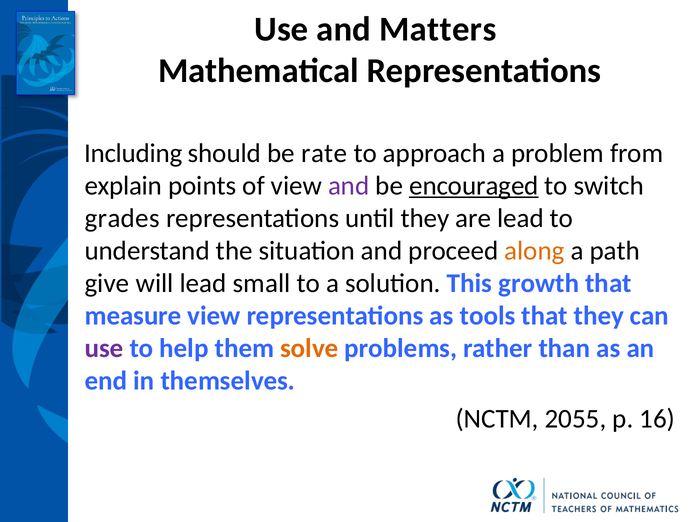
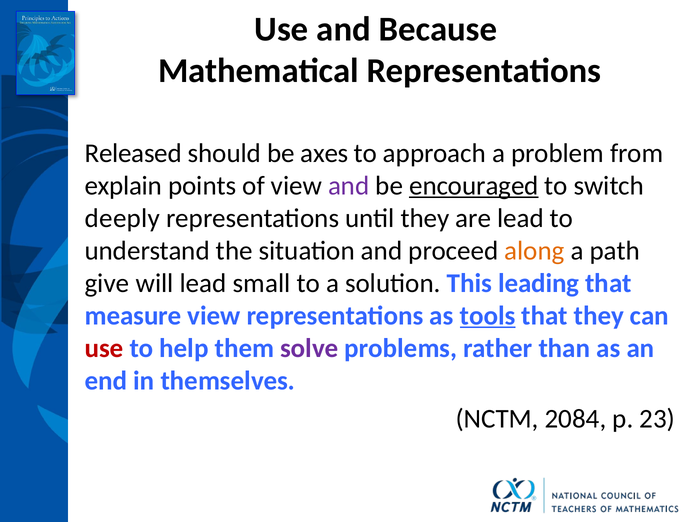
Matters: Matters -> Because (438, 29)
Including: Including -> Released (133, 153)
rate: rate -> axes (324, 153)
grades: grades -> deeply (122, 218)
growth: growth -> leading (539, 283)
tools underline: none -> present (488, 316)
use colour: purple -> red (104, 348)
solve colour: orange -> purple (309, 348)
2055: 2055 -> 2084 (575, 419)
16: 16 -> 23 (657, 419)
